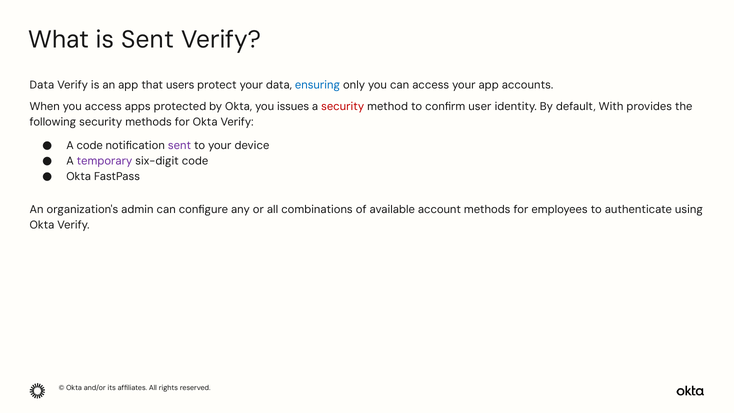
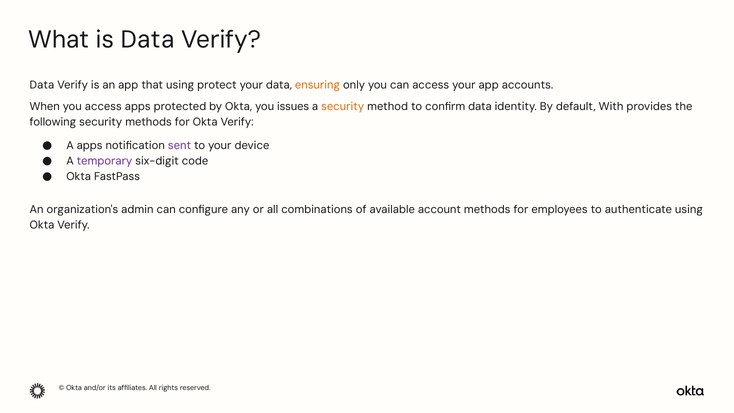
is Sent: Sent -> Data (148, 40)
that users: users -> using (180, 85)
ensuring colour: blue -> orange (317, 85)
security colour: red -> orange (343, 107)
confirm user: user -> data (480, 107)
A code: code -> apps (90, 146)
